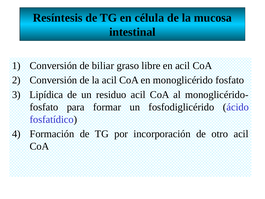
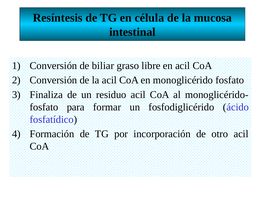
Lipídica: Lipídica -> Finaliza (46, 95)
